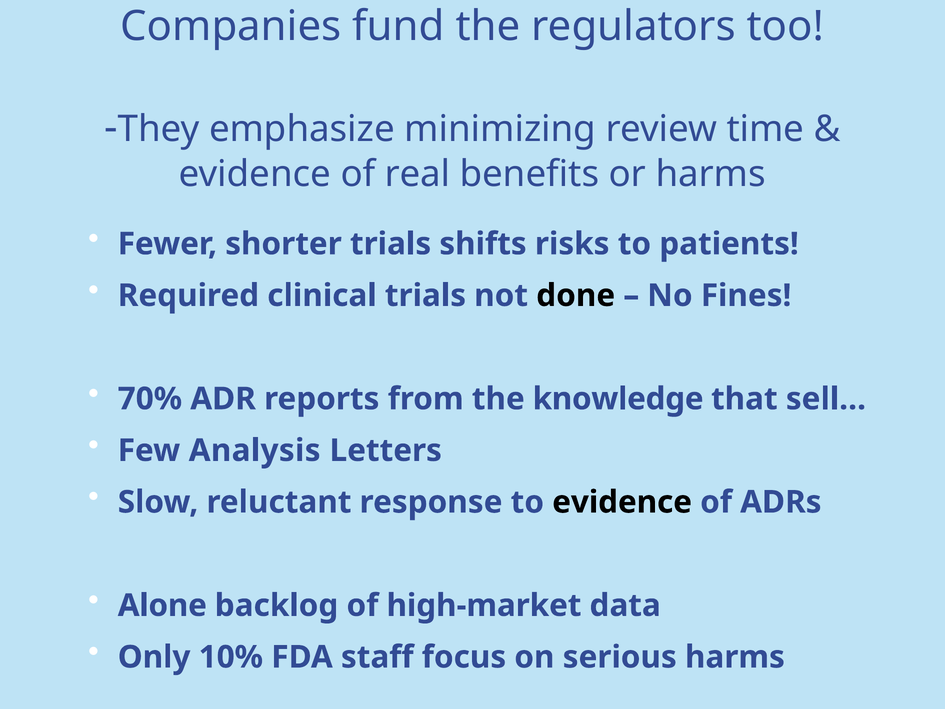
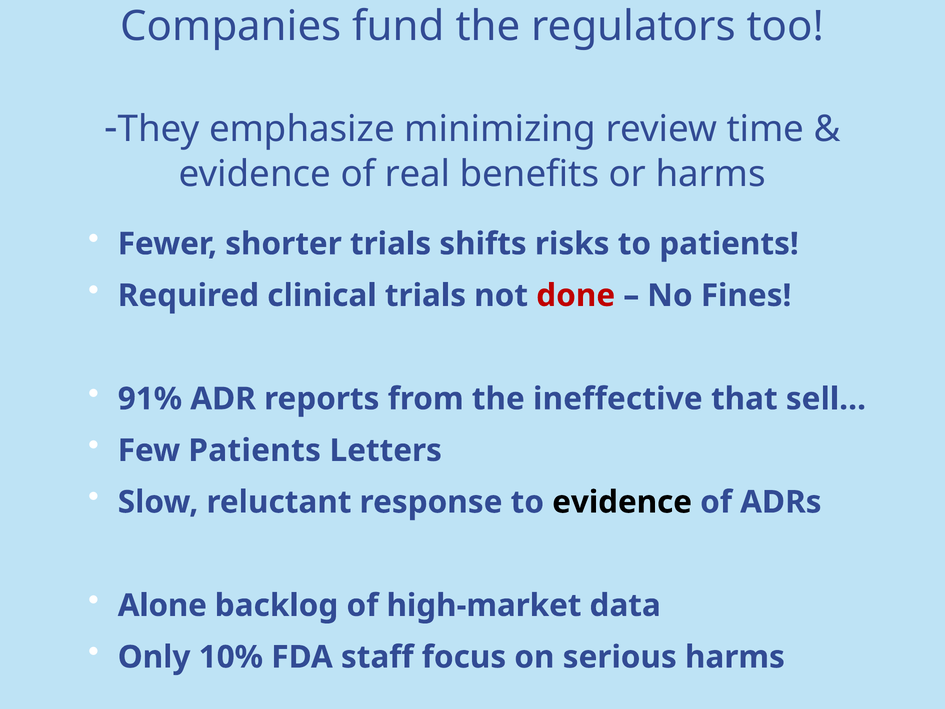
done colour: black -> red (576, 295)
70%: 70% -> 91% (150, 399)
knowledge: knowledge -> ineffective (618, 399)
Few Analysis: Analysis -> Patients (255, 450)
